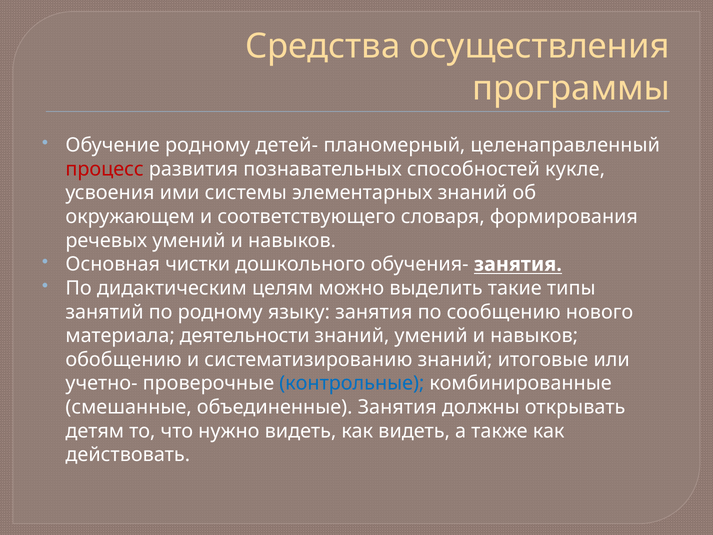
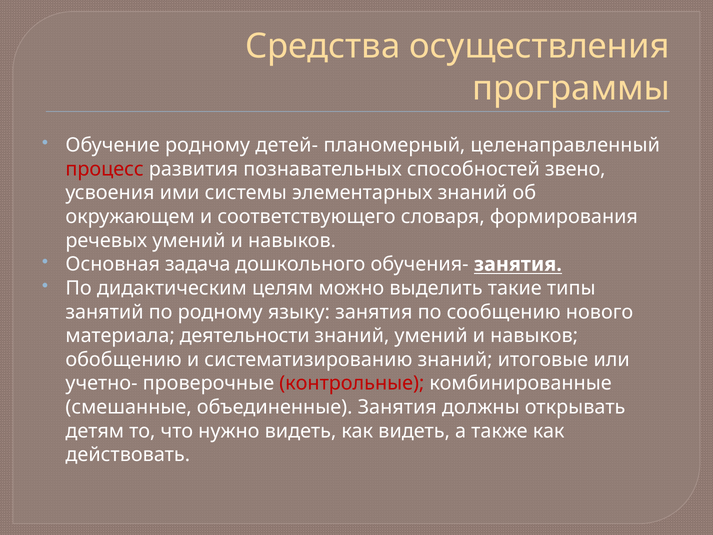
кукле: кукле -> звено (575, 169)
чистки: чистки -> задача (198, 264)
контрольные colour: blue -> red (352, 383)
